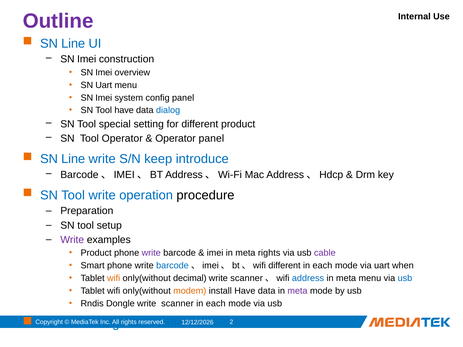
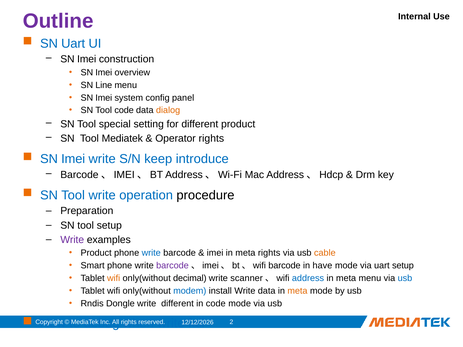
Line: Line -> Uart (73, 43)
SN Uart: Uart -> Line (104, 85)
Tool have: have -> code (124, 110)
dialog colour: blue -> orange (168, 110)
Tool Operator: Operator -> Mediatek (122, 139)
Operator panel: panel -> rights (211, 139)
Line: Line -> Imei (73, 159)
write colour: purple -> blue (151, 253)
cable colour: purple -> orange (325, 253)
barcode colour: blue -> purple (172, 266)
different: different -> barcode (284, 266)
each: each -> have (322, 266)
uart when: when -> setup (403, 266)
modem colour: orange -> blue (190, 291)
install Have: Have -> Write (245, 291)
meta colour: purple -> orange (297, 291)
Dongle write scanner: scanner -> different (177, 304)
each: each -> code (216, 304)
